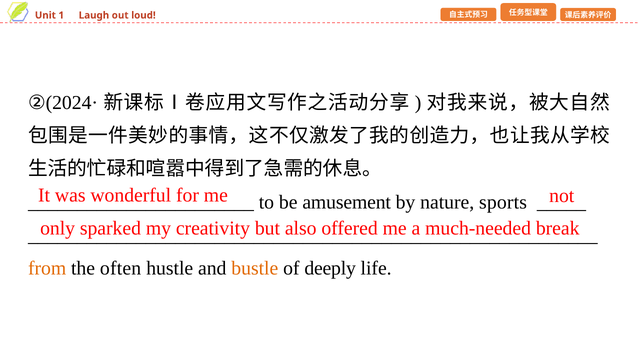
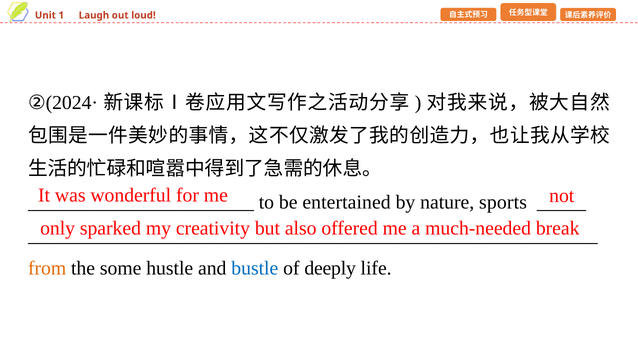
amusement: amusement -> entertained (347, 202)
often: often -> some (121, 268)
bustle colour: orange -> blue (255, 268)
